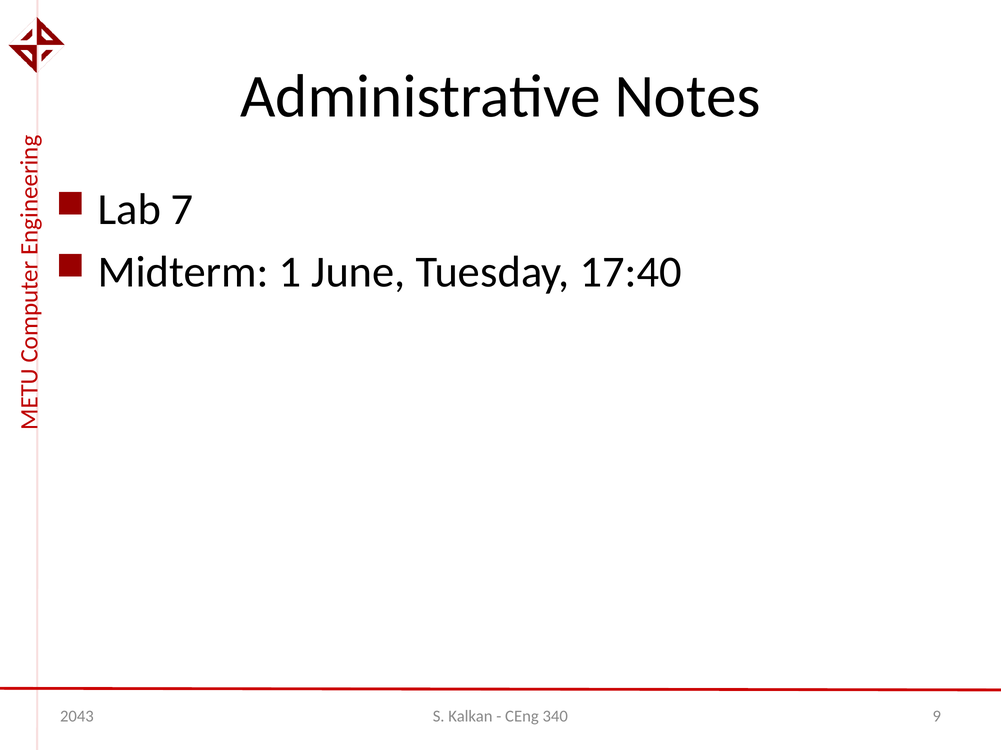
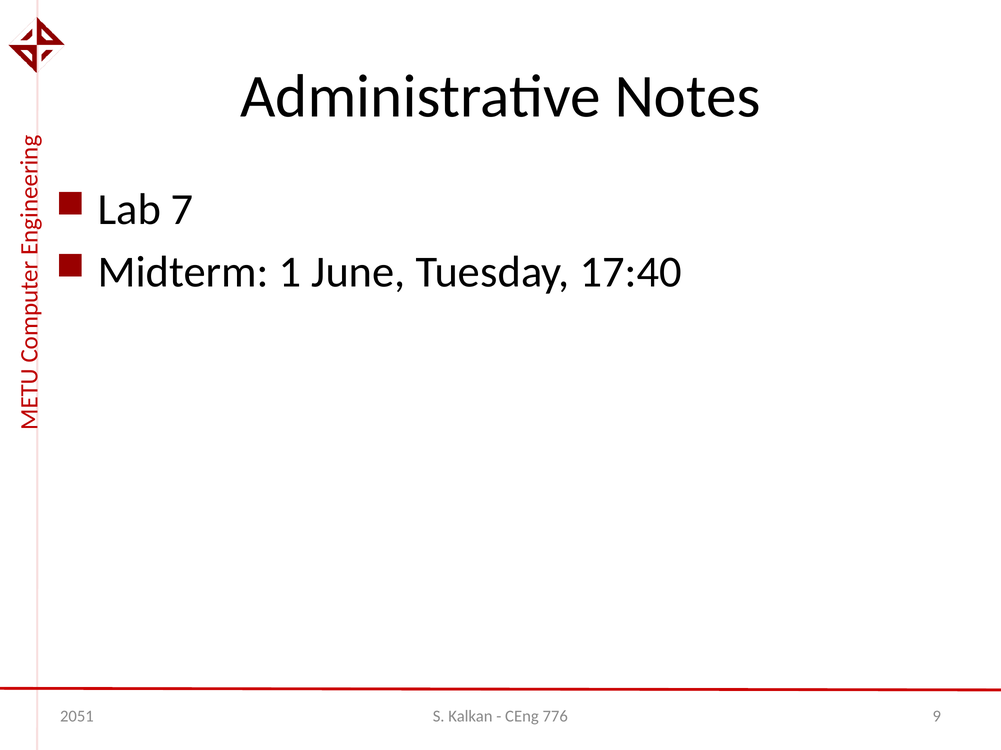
2043: 2043 -> 2051 (77, 717)
340: 340 -> 776 (555, 717)
